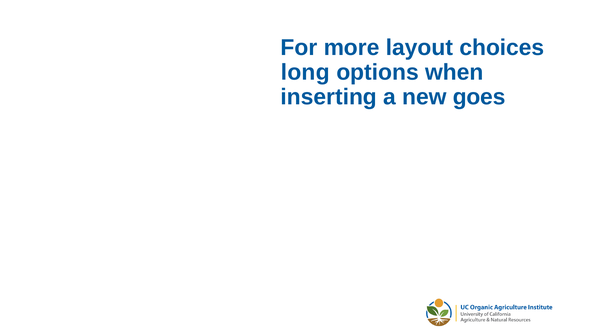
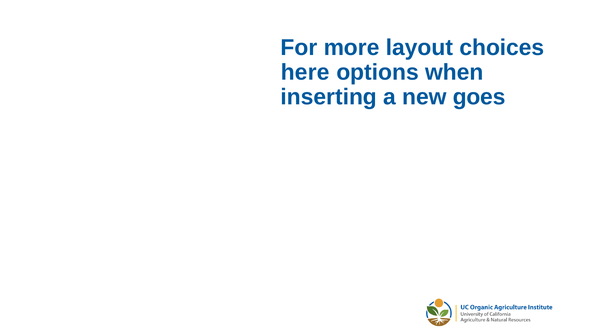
long: long -> here (305, 72)
